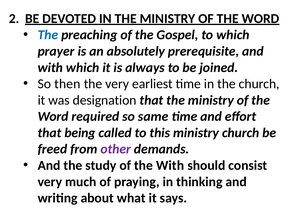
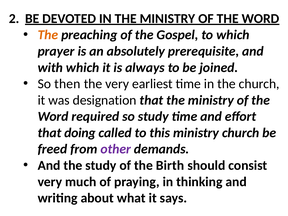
The colour: blue -> orange (48, 35)
so same: same -> study (153, 116)
being: being -> doing (80, 133)
the With: With -> Birth (170, 165)
